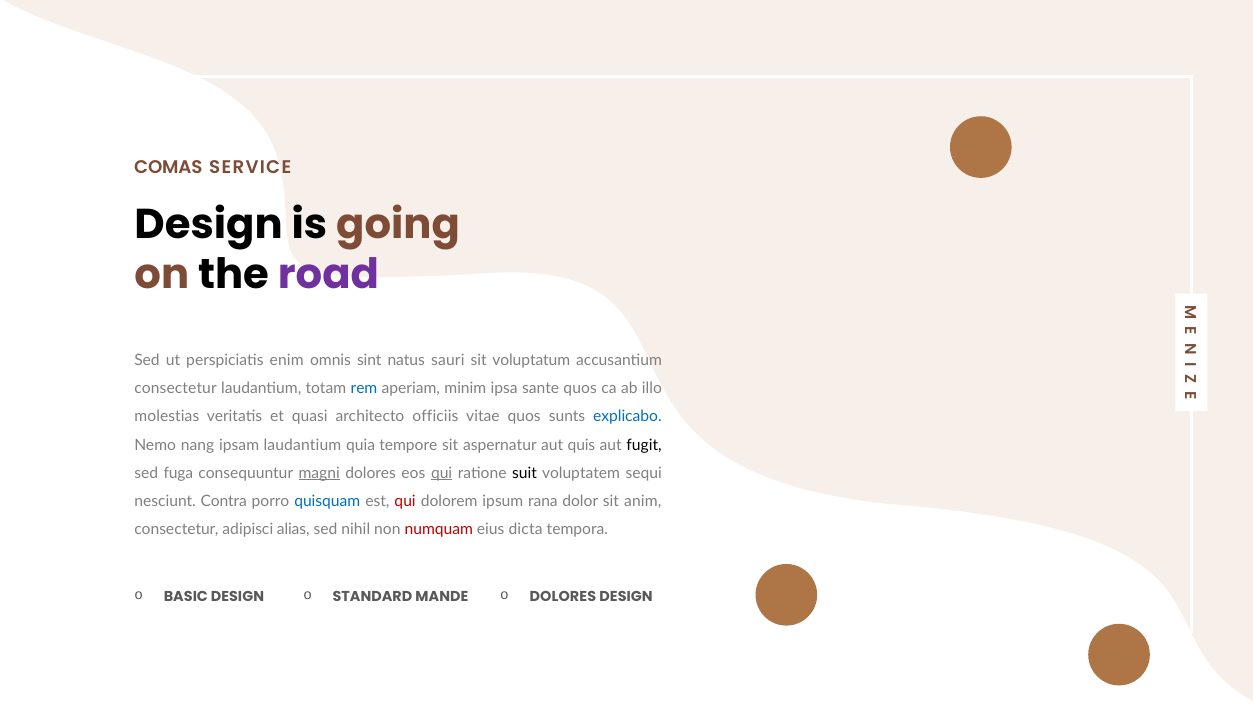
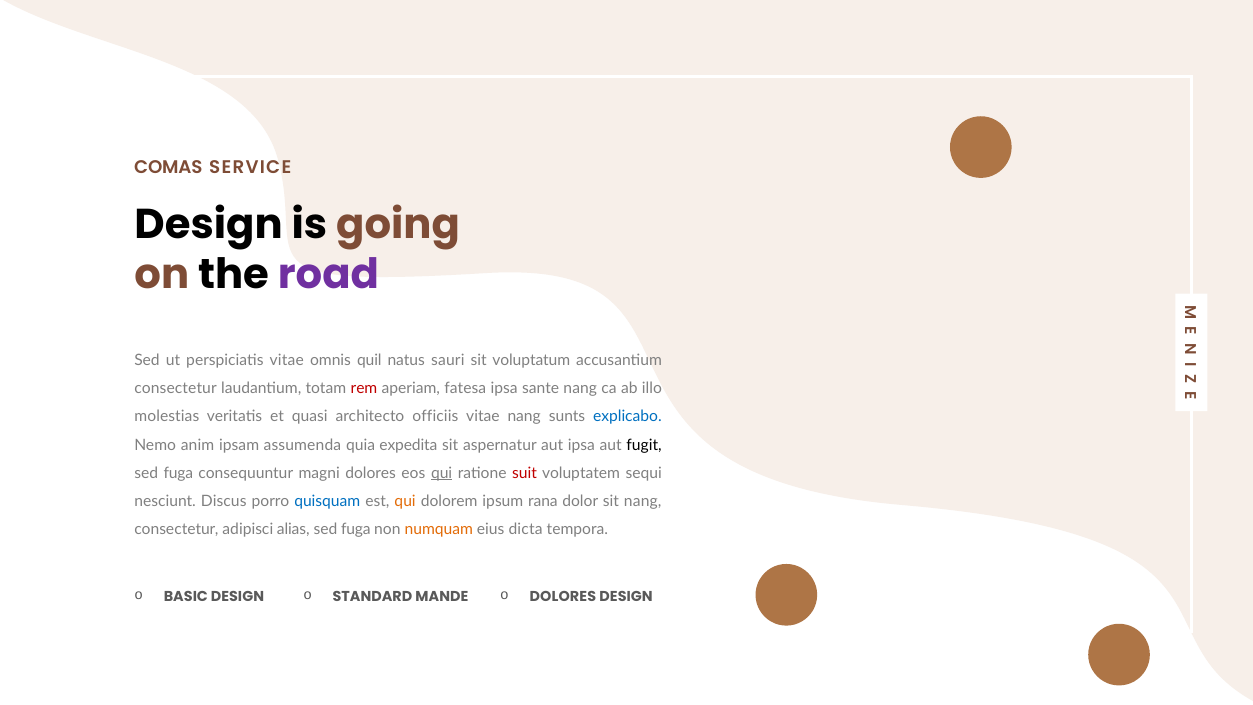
perspiciatis enim: enim -> vitae (287, 360)
sint: sint -> quil (369, 360)
rem colour: blue -> red (364, 388)
minim: minim -> fatesa (465, 388)
sante quos: quos -> nang (580, 388)
vitae quos: quos -> nang (524, 417)
nang: nang -> anim (198, 445)
ipsam laudantium: laudantium -> assumenda (302, 445)
tempore: tempore -> expedita (408, 445)
aut quis: quis -> ipsa (581, 445)
magni underline: present -> none (319, 473)
suit colour: black -> red (525, 473)
Contra: Contra -> Discus (224, 501)
qui colour: red -> orange (405, 501)
sit anim: anim -> nang (643, 501)
nihil: nihil -> fuga (356, 529)
numquam colour: red -> orange (439, 529)
